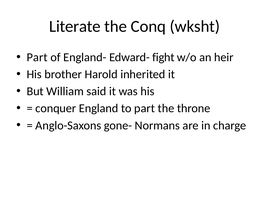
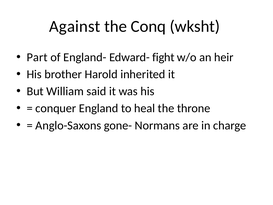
Literate: Literate -> Against (75, 26)
to part: part -> heal (145, 108)
